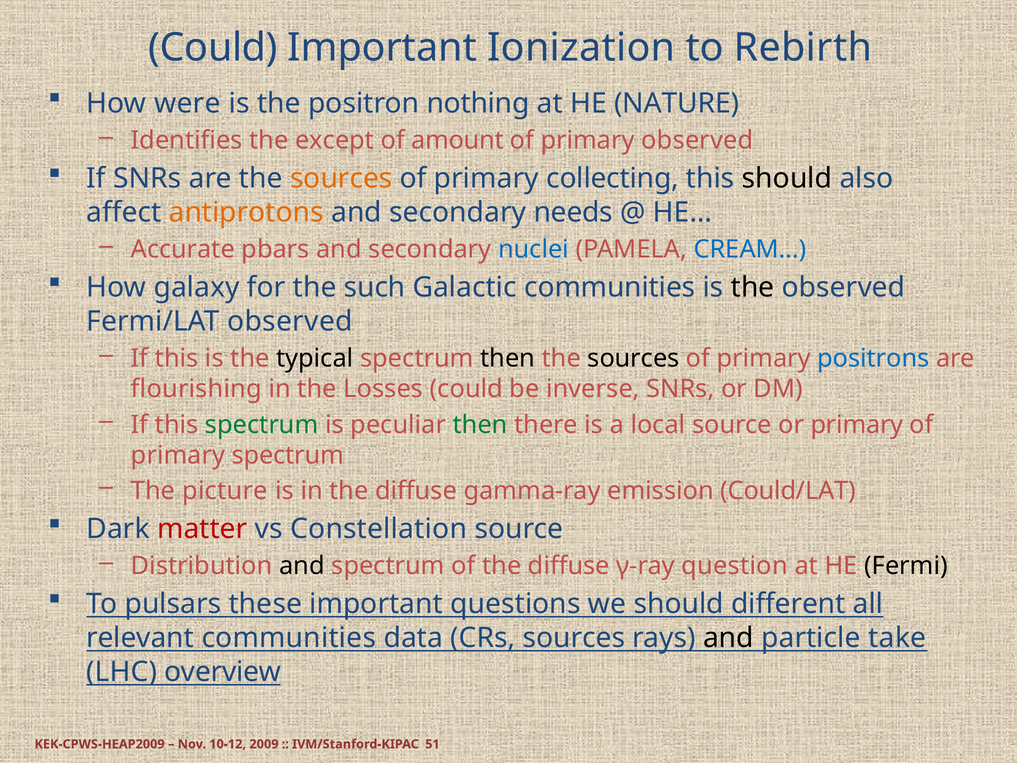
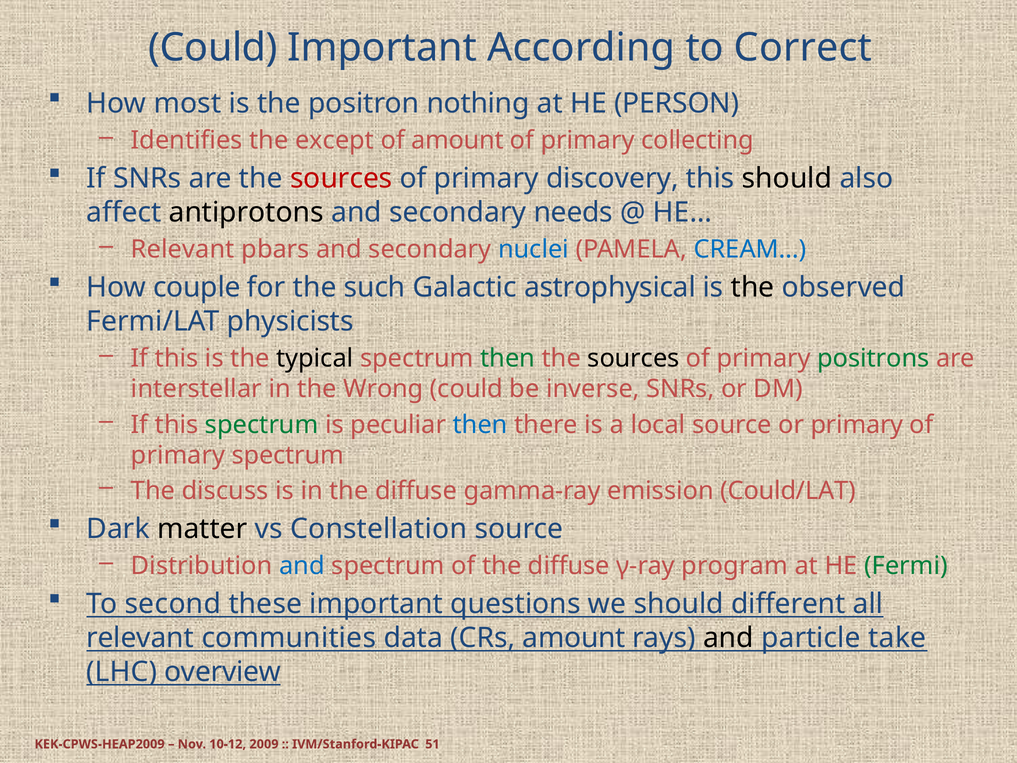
Ionization: Ionization -> According (581, 48)
Rebirth: Rebirth -> Correct (803, 48)
were: were -> most (187, 103)
NATURE: NATURE -> PERSON (677, 103)
primary observed: observed -> collecting (698, 140)
sources colour: orange -> red (341, 178)
collecting: collecting -> discovery (612, 178)
antiprotons colour: orange -> black (246, 212)
Accurate: Accurate -> Relevant (183, 249)
galaxy: galaxy -> couple (197, 287)
Galactic communities: communities -> astrophysical (610, 287)
Fermi/LAT observed: observed -> physicists (290, 321)
then colour: black -> green (508, 358)
positrons colour: blue -> green (873, 358)
flourishing: flourishing -> interstellar (196, 389)
Losses: Losses -> Wrong (383, 389)
then colour: green -> blue (480, 424)
picture: picture -> discuss (225, 491)
matter colour: red -> black (202, 529)
and colour: black -> blue (302, 566)
question: question -> program (735, 566)
Fermi colour: black -> green (906, 566)
pulsars: pulsars -> second (173, 604)
CRs sources: sources -> amount (574, 638)
